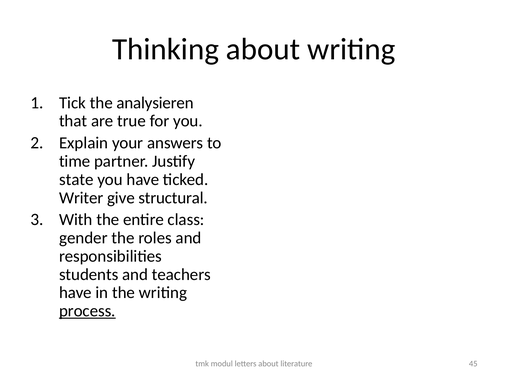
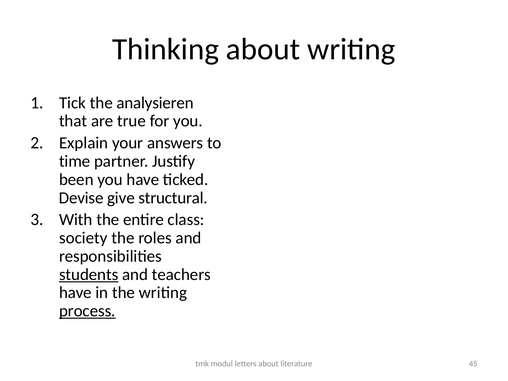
state: state -> been (76, 179)
Writer: Writer -> Devise (81, 198)
gender: gender -> society (83, 238)
students underline: none -> present (89, 274)
